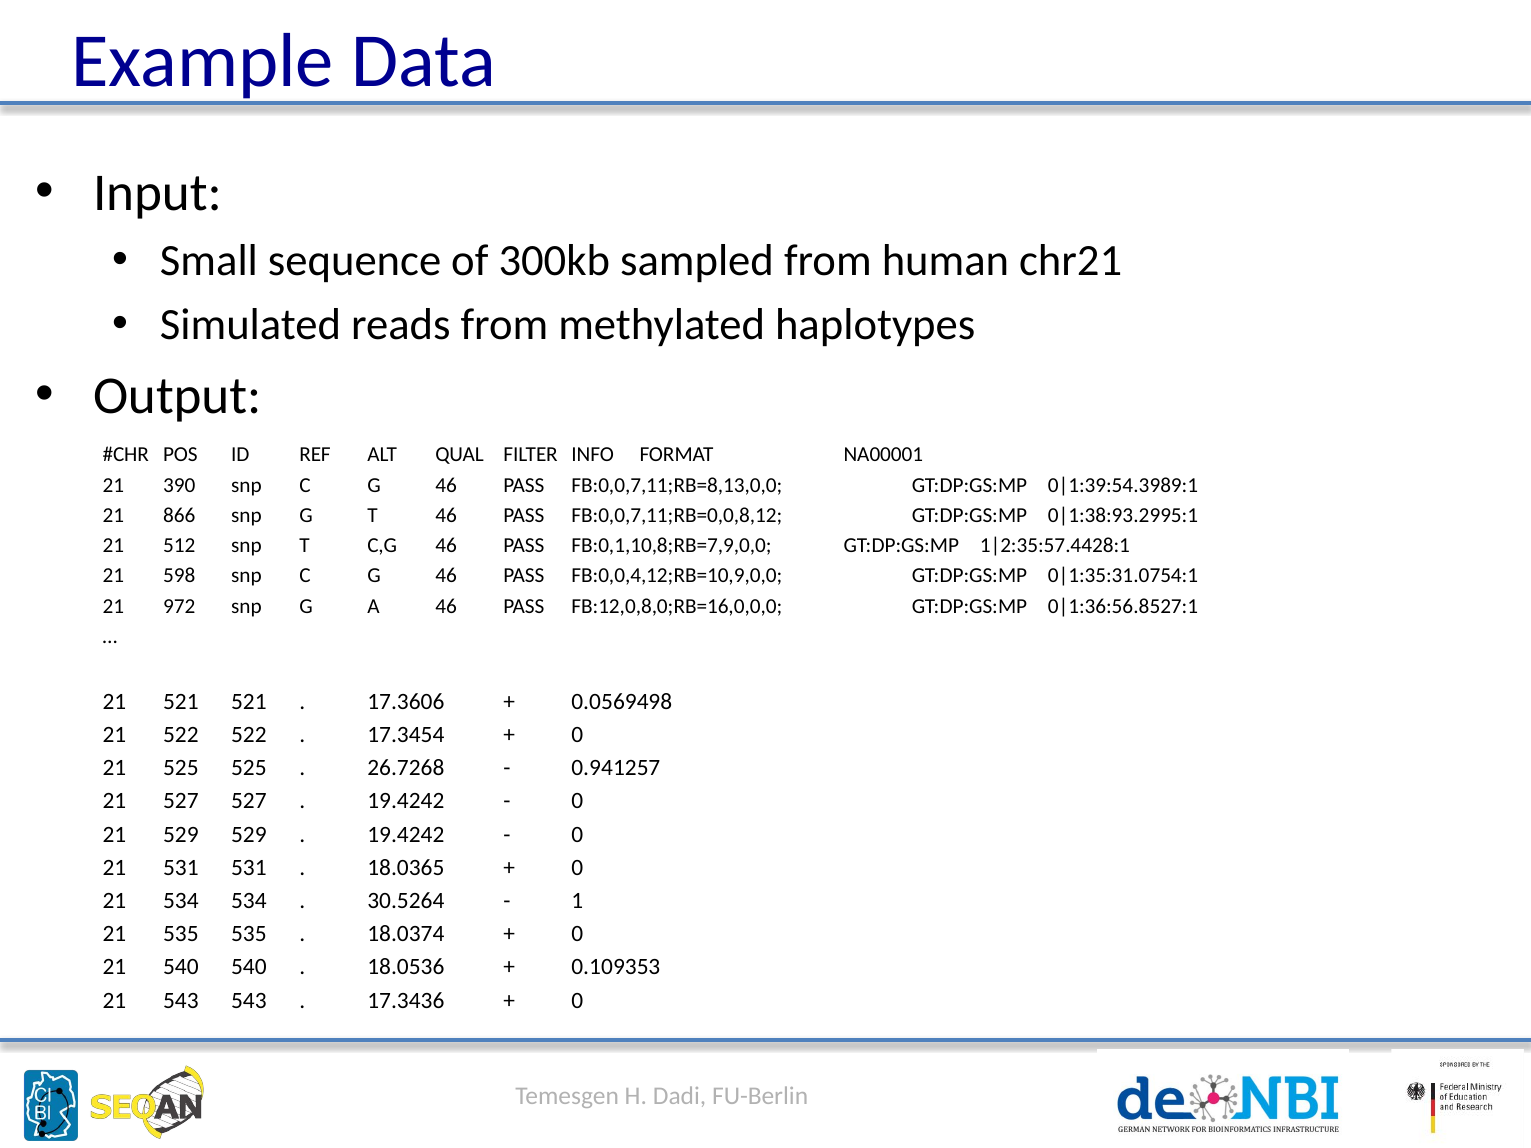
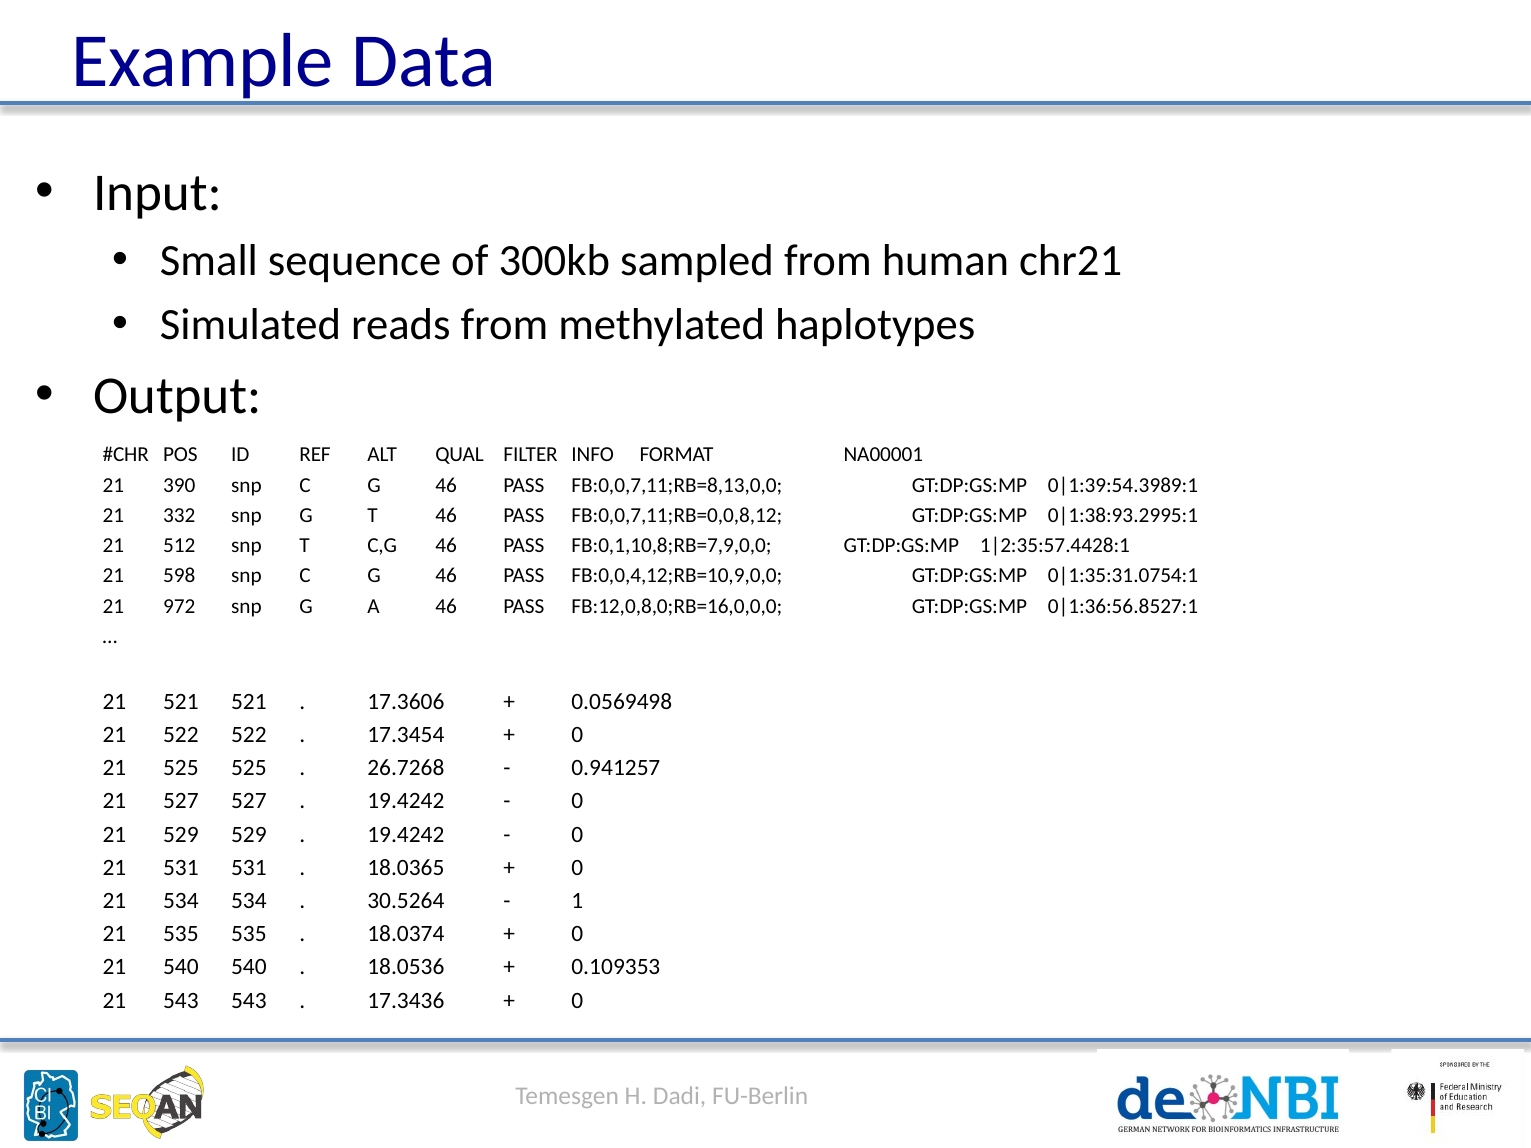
866: 866 -> 332 (179, 515)
